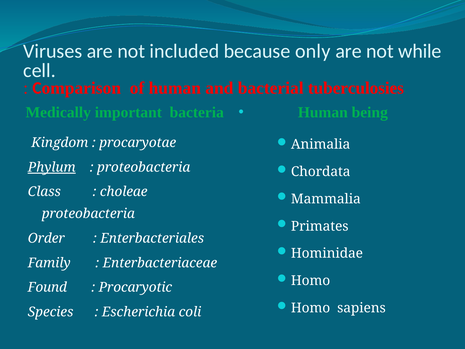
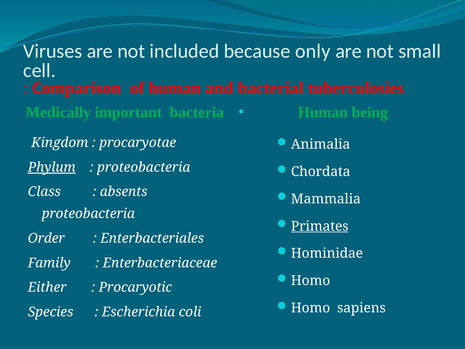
while: while -> small (420, 51)
choleae: choleae -> absents (124, 192)
Primates underline: none -> present (320, 226)
Found: Found -> Either (47, 287)
